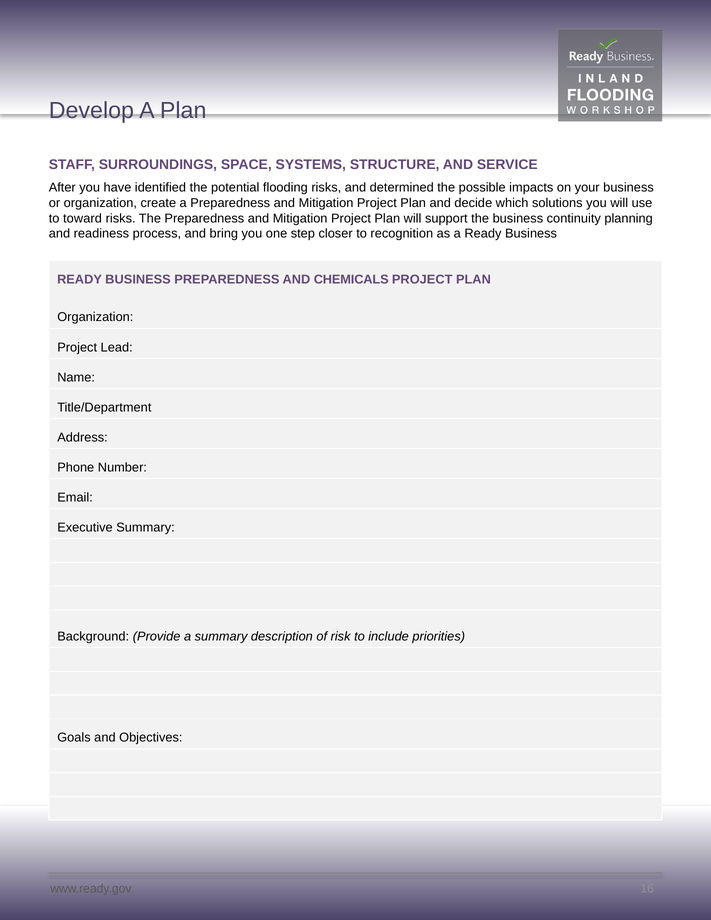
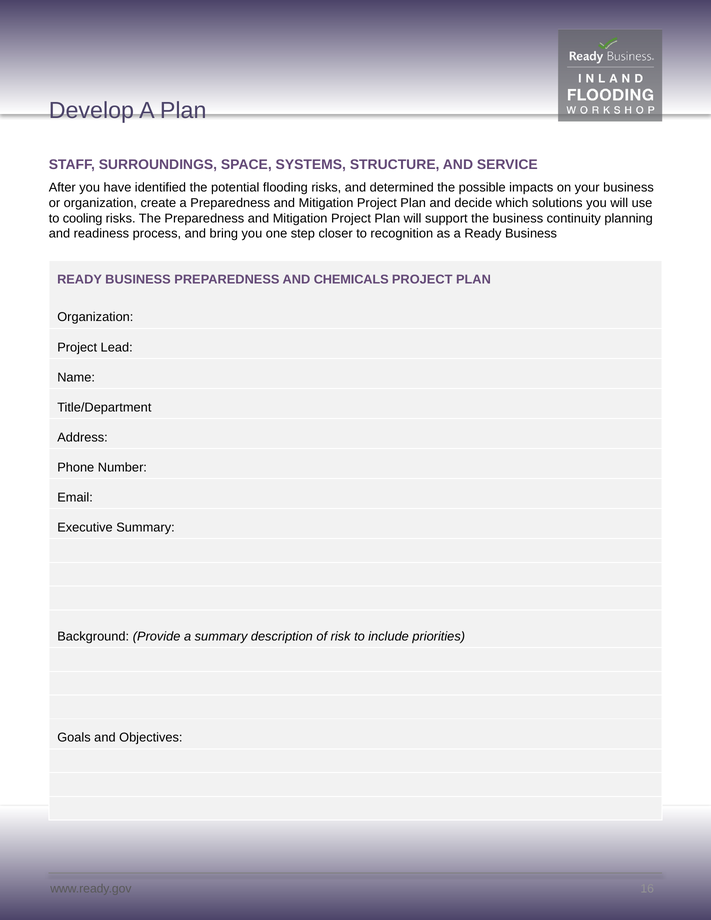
toward: toward -> cooling (83, 218)
